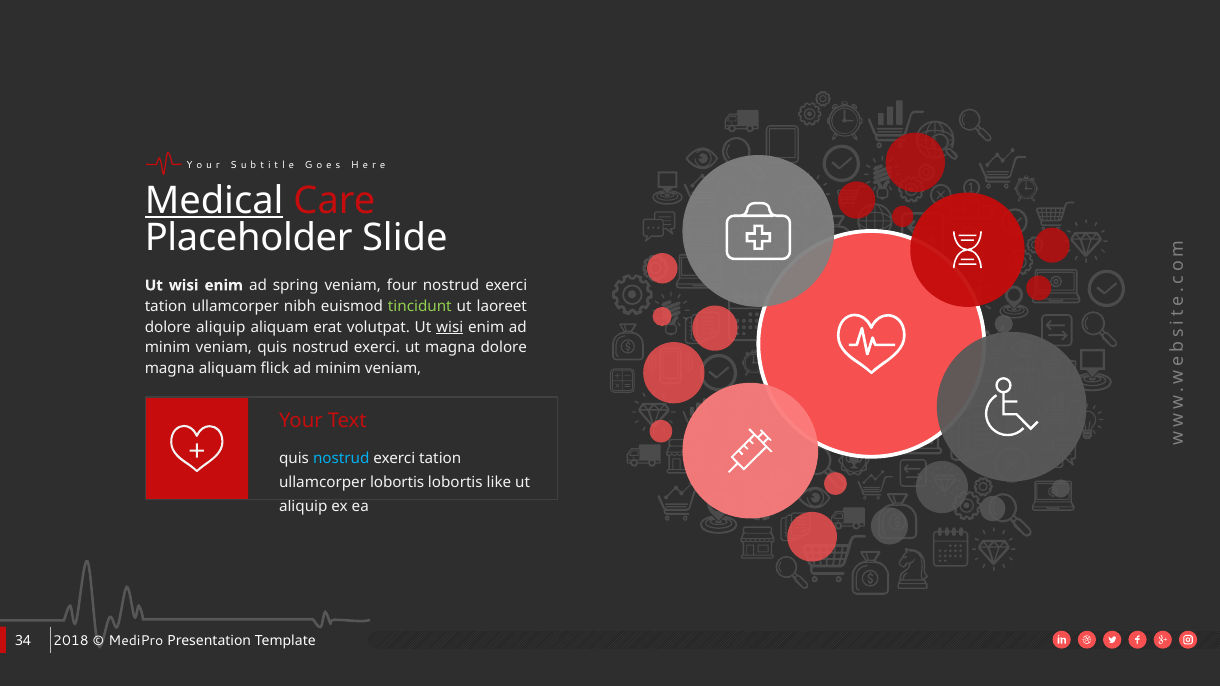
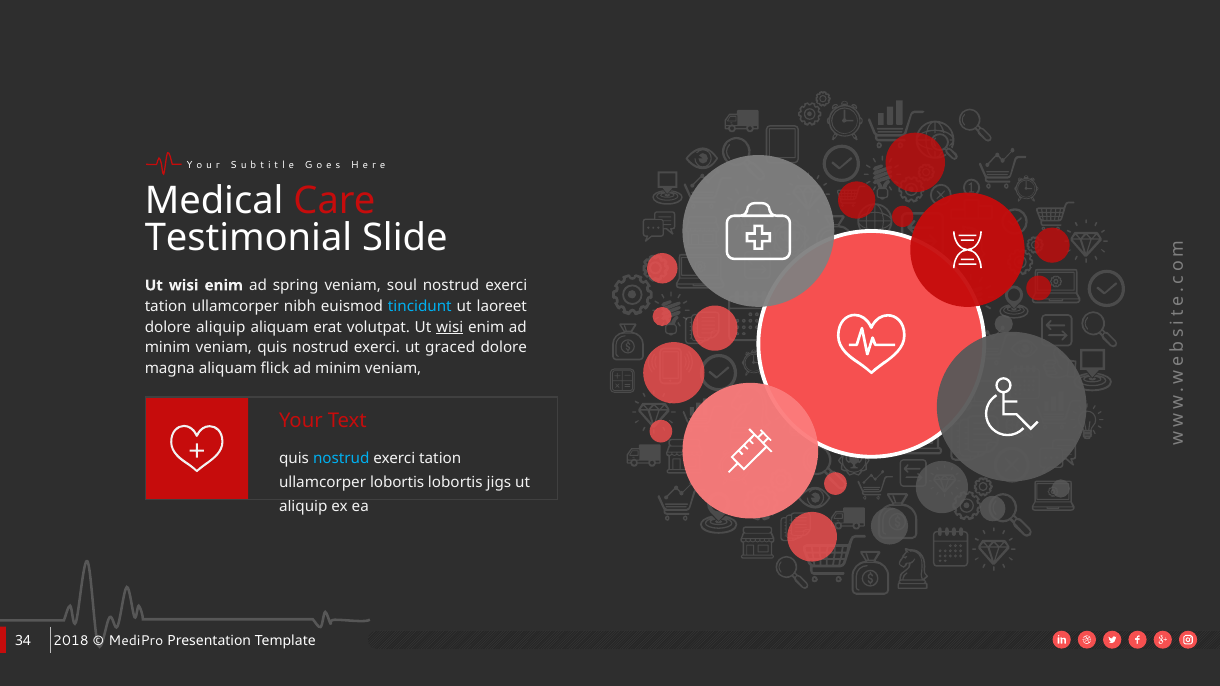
Medical underline: present -> none (214, 201)
Placeholder: Placeholder -> Testimonial (248, 238)
four: four -> soul (402, 285)
tincidunt colour: light green -> light blue (420, 306)
ut magna: magna -> graced (450, 348)
like: like -> jigs (499, 483)
